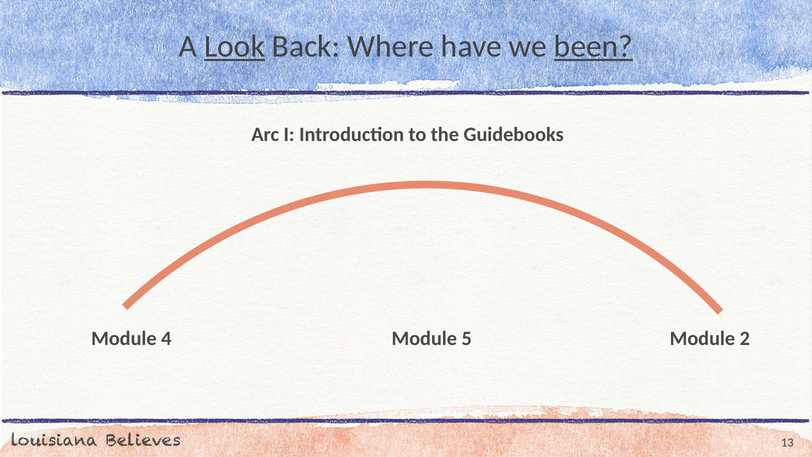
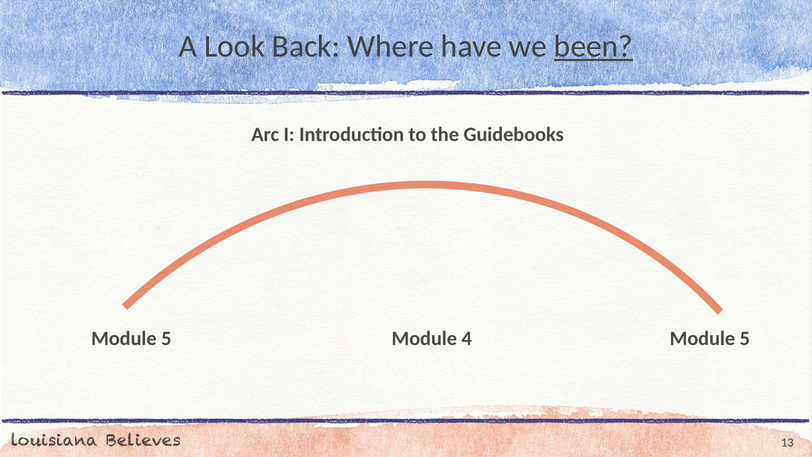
Look underline: present -> none (234, 46)
4: 4 -> 5 (166, 338)
5: 5 -> 4 (467, 338)
2: 2 -> 5 (745, 338)
